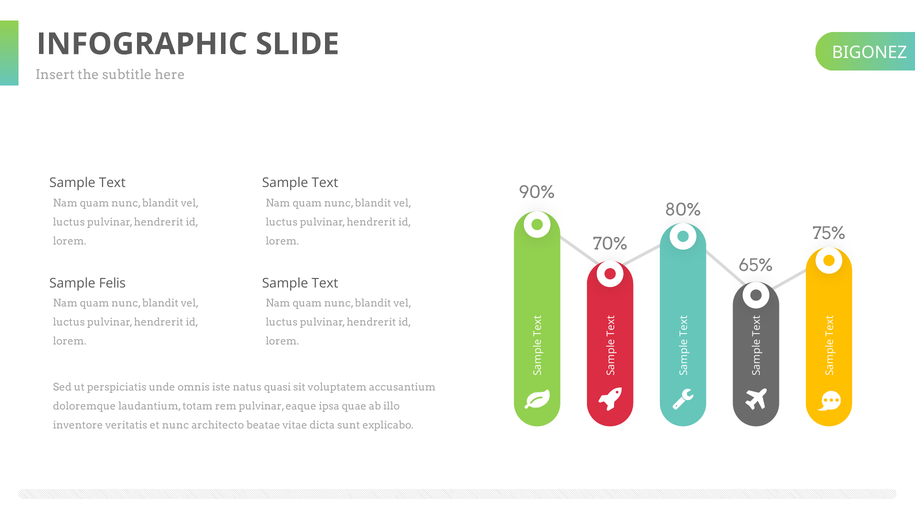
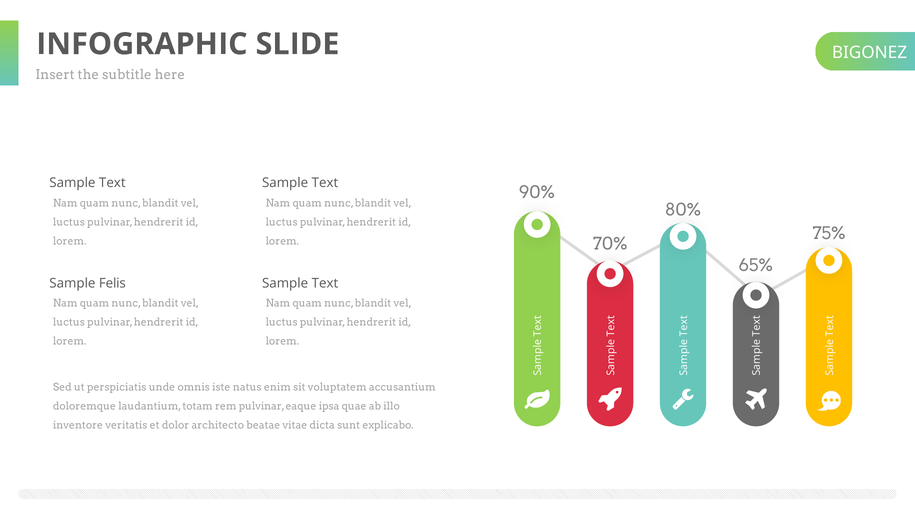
quasi: quasi -> enim (277, 387)
et nunc: nunc -> dolor (176, 425)
